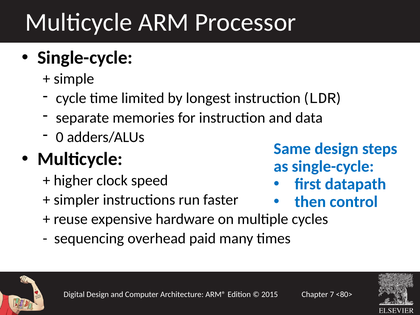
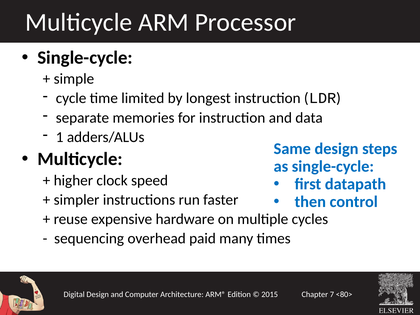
0: 0 -> 1 (60, 137)
